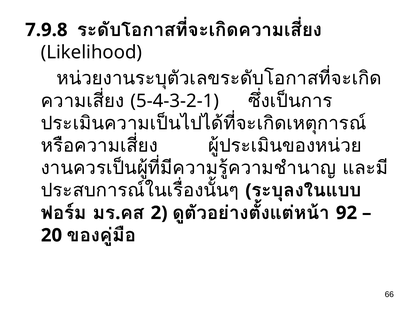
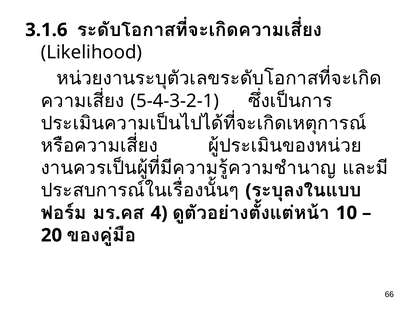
7.9.8: 7.9.8 -> 3.1.6 (46, 30)
2: 2 -> 4 (159, 212)
92: 92 -> 10 (347, 212)
